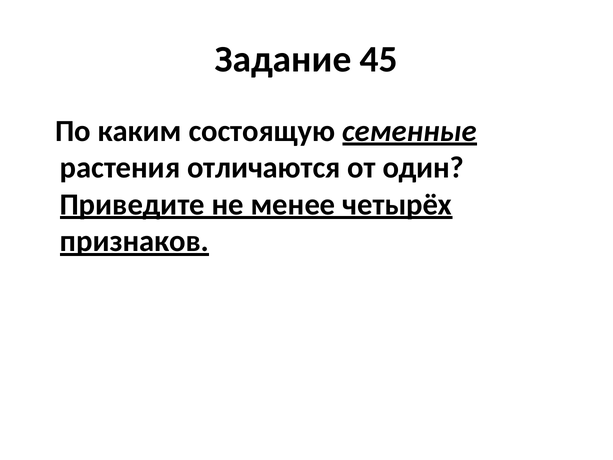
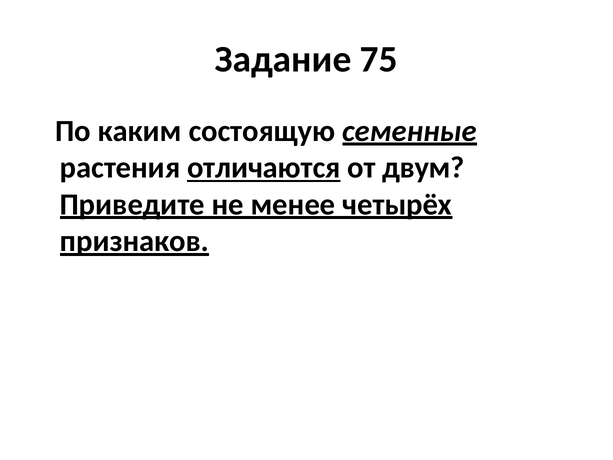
45: 45 -> 75 (379, 59)
отличаются underline: none -> present (264, 168)
один: один -> двум (423, 168)
